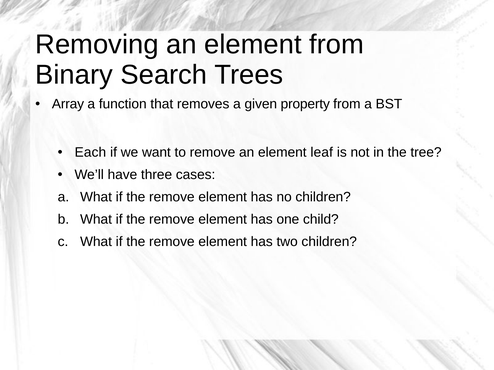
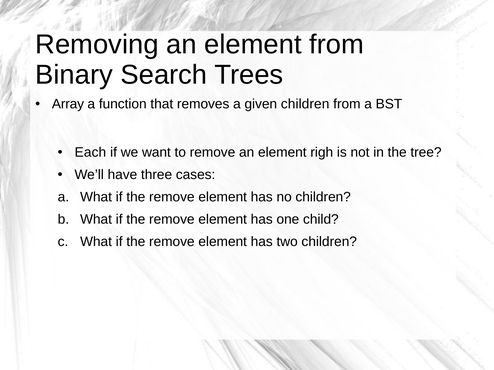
given property: property -> children (305, 104)
leaf: leaf -> righ (322, 153)
